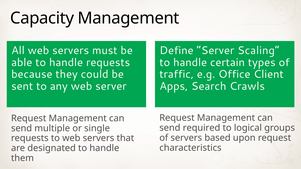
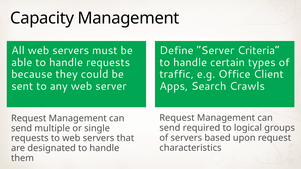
Scaling: Scaling -> Criteria (258, 51)
